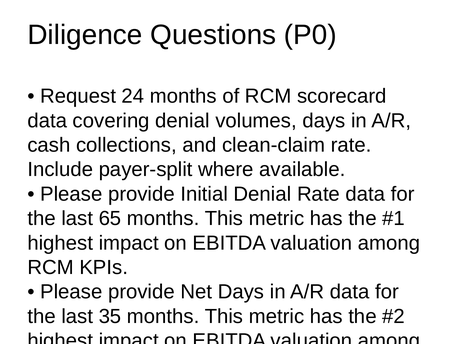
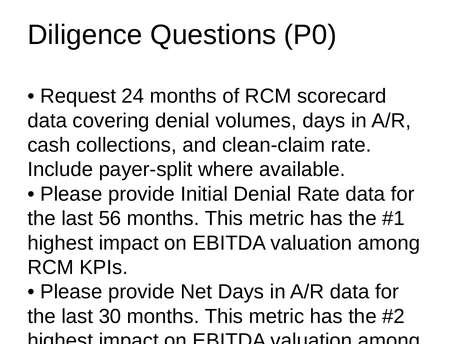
65: 65 -> 56 (110, 218)
35: 35 -> 30 (110, 316)
